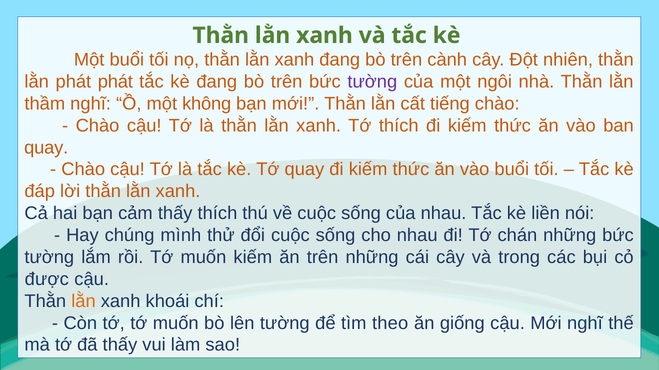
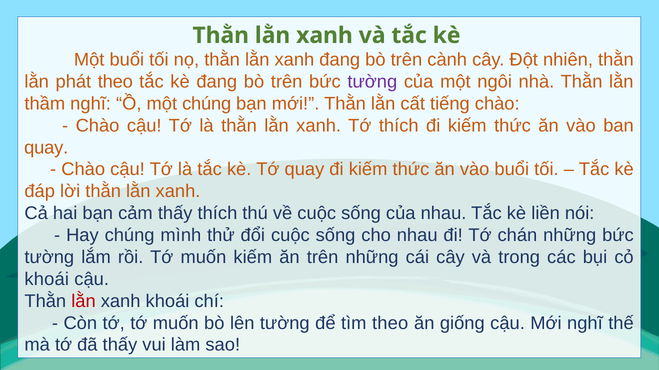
phát phát: phát -> theo (115, 82)
một không: không -> chúng (207, 104)
được: được -> khoái (47, 280)
lằn colour: orange -> red (84, 302)
